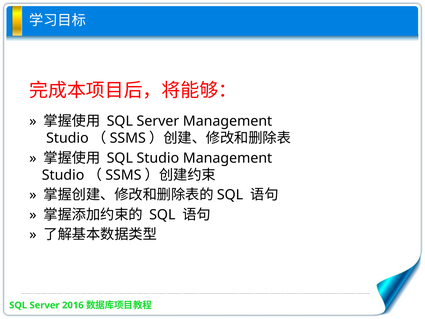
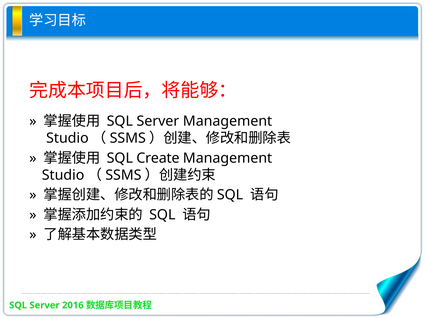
SQL Studio: Studio -> Create (158, 158)
